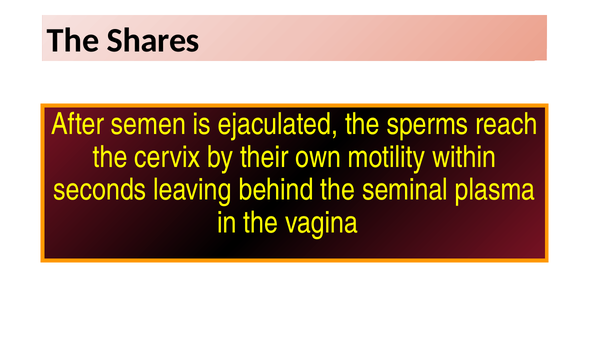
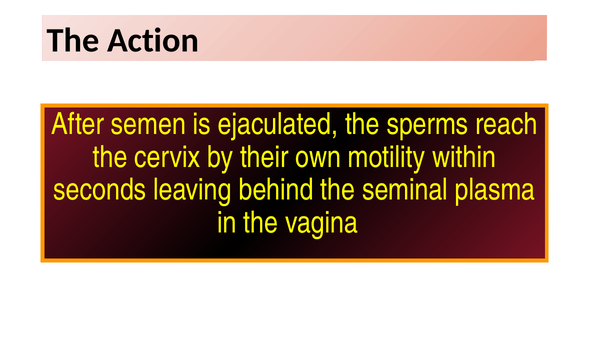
Shares: Shares -> Action (153, 40)
